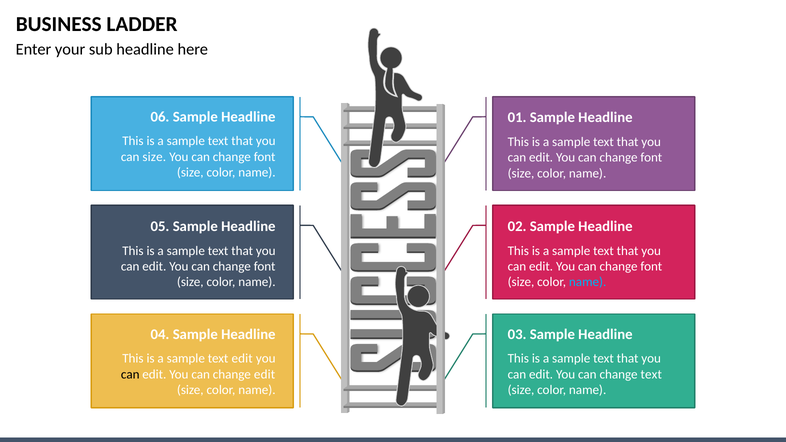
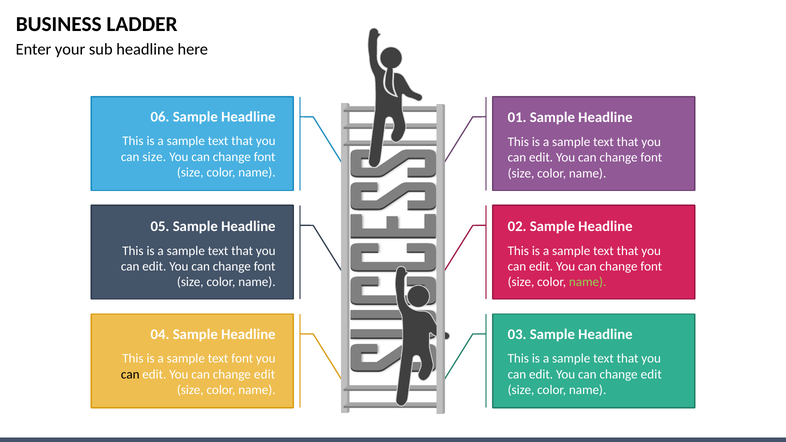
name colour: light blue -> light green (588, 282)
text edit: edit -> font (242, 359)
text: text -> edit (651, 374)
